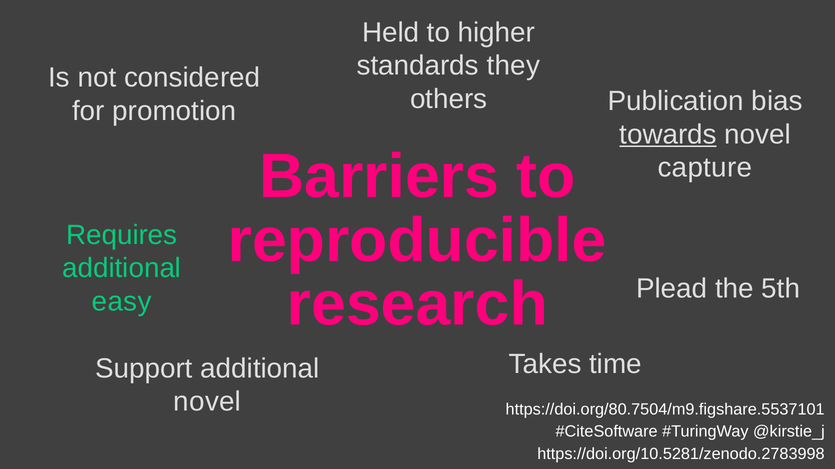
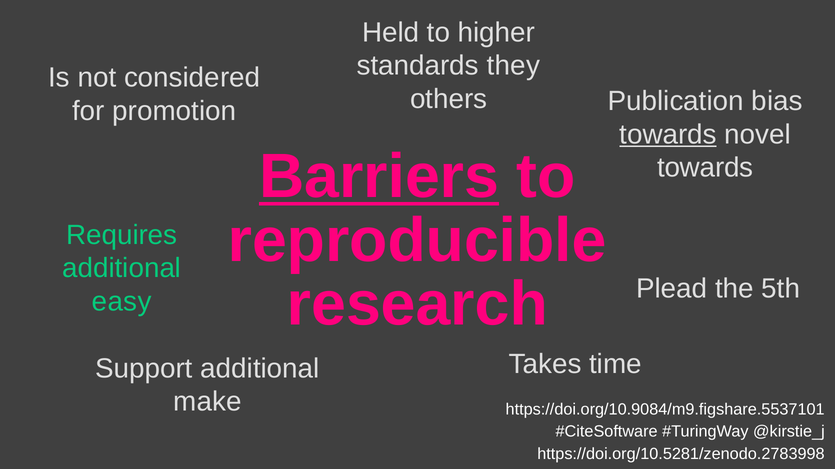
Barriers underline: none -> present (379, 177)
capture: capture -> towards (705, 168)
novel: novel -> make (207, 402)
https://doi.org/80.7504/m9.figshare.5537101: https://doi.org/80.7504/m9.figshare.5537101 -> https://doi.org/10.9084/m9.figshare.5537101 (665, 410)
